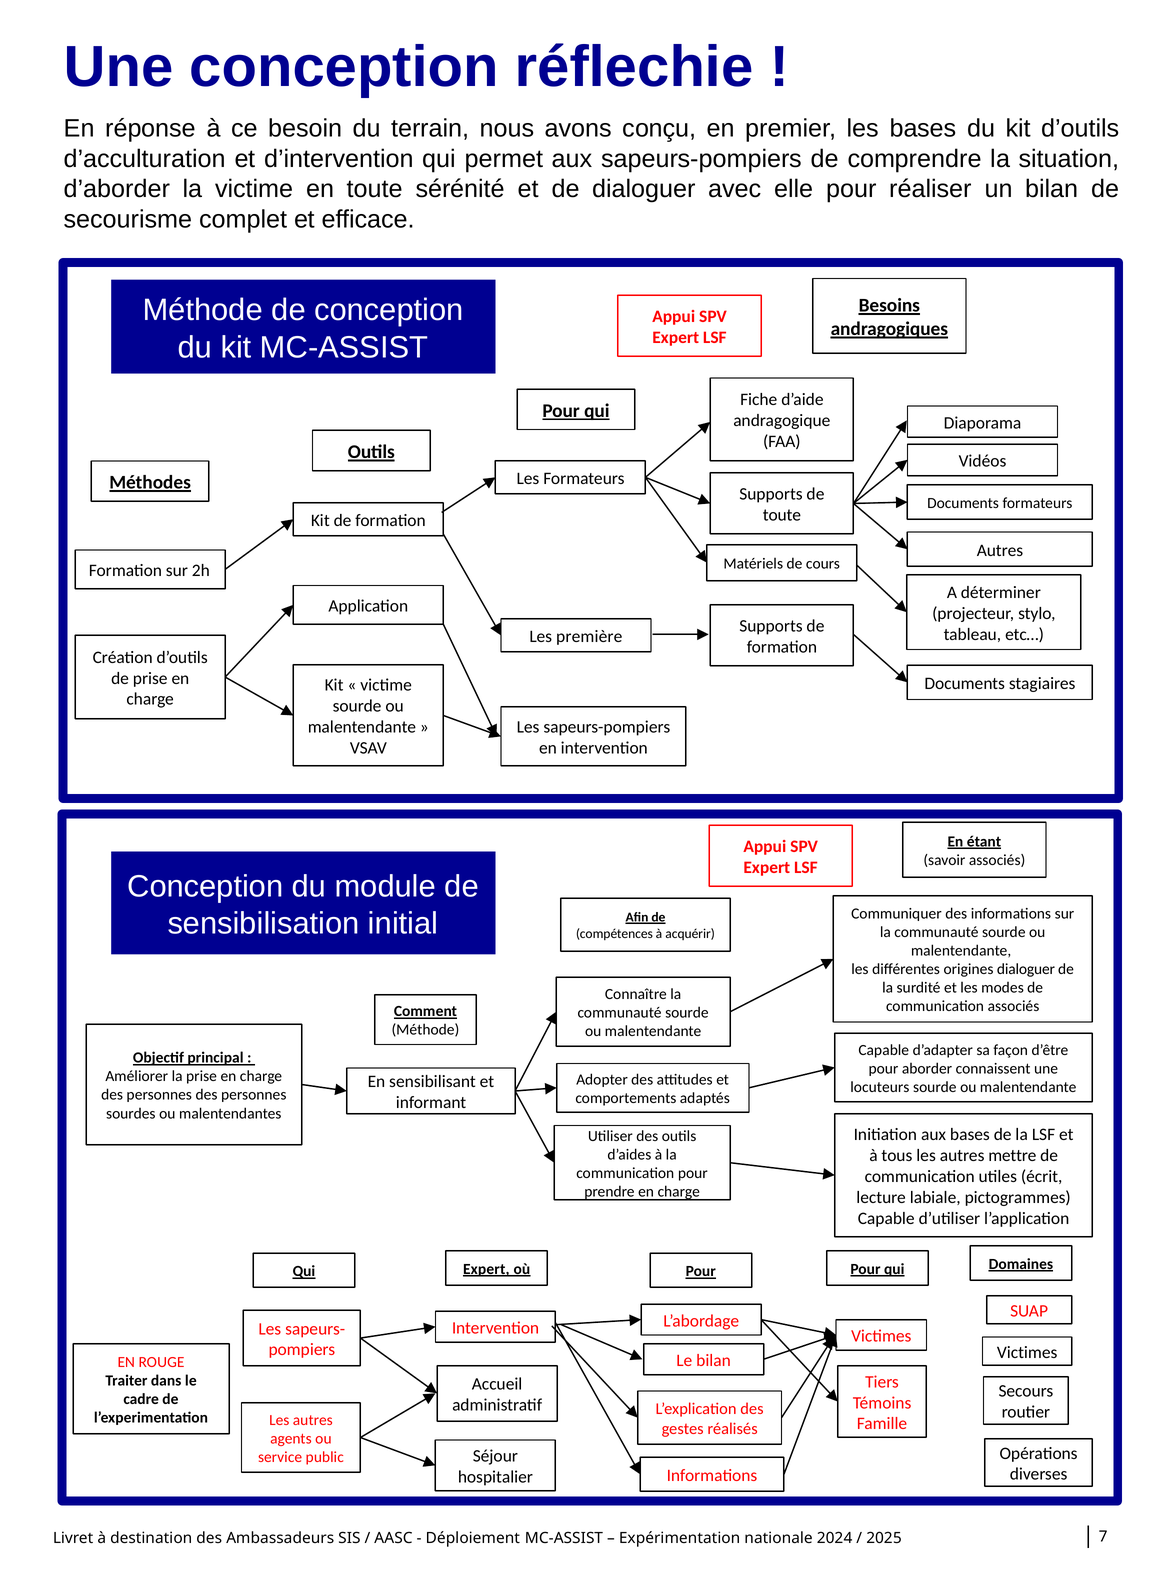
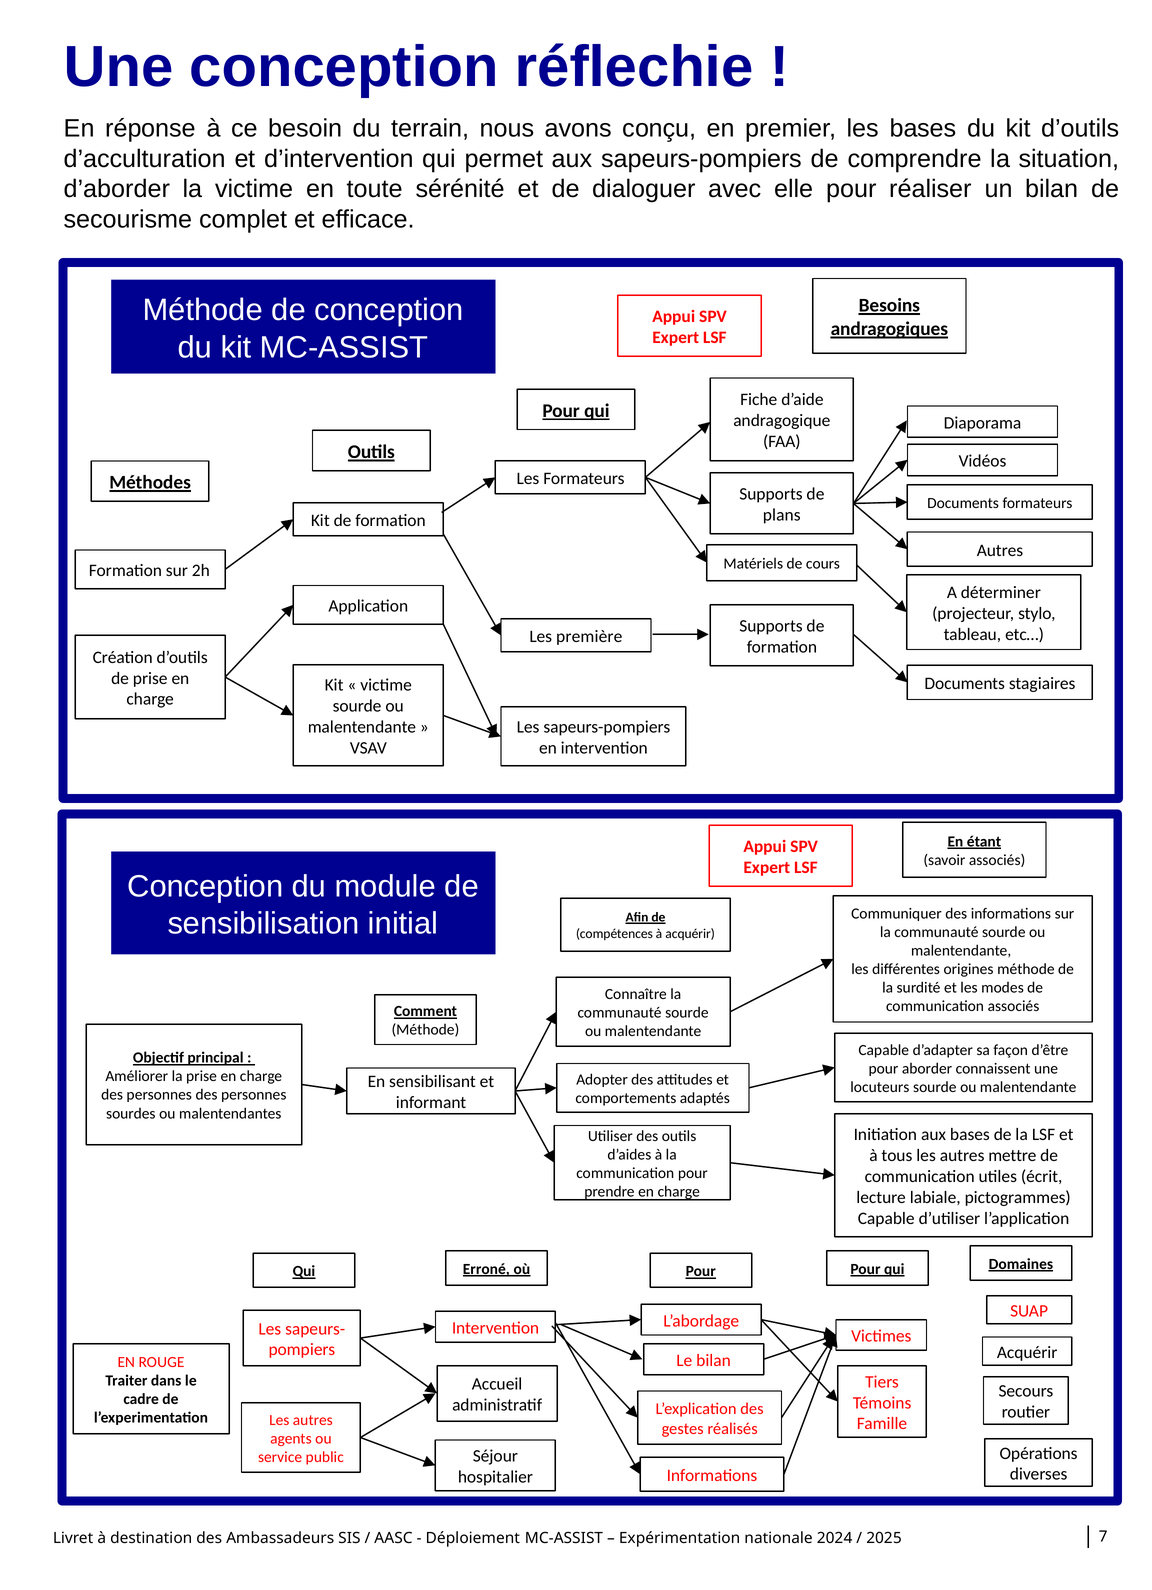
toute: toute -> plans (782, 515)
origines dialoguer: dialoguer -> méthode (1026, 970)
Expert: Expert -> Erroné (486, 1270)
Victimes: Victimes -> Acquérir (1027, 1353)
